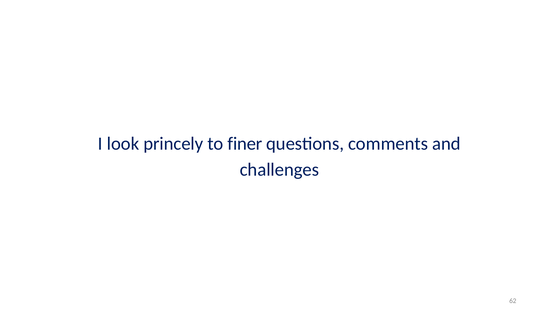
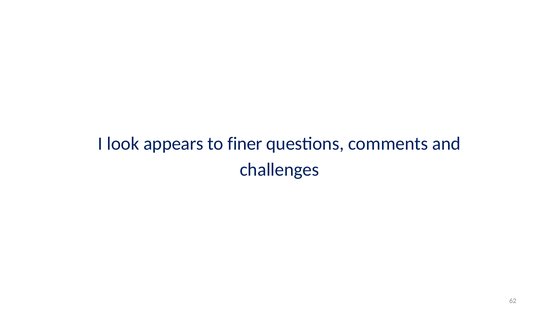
princely: princely -> appears (173, 143)
